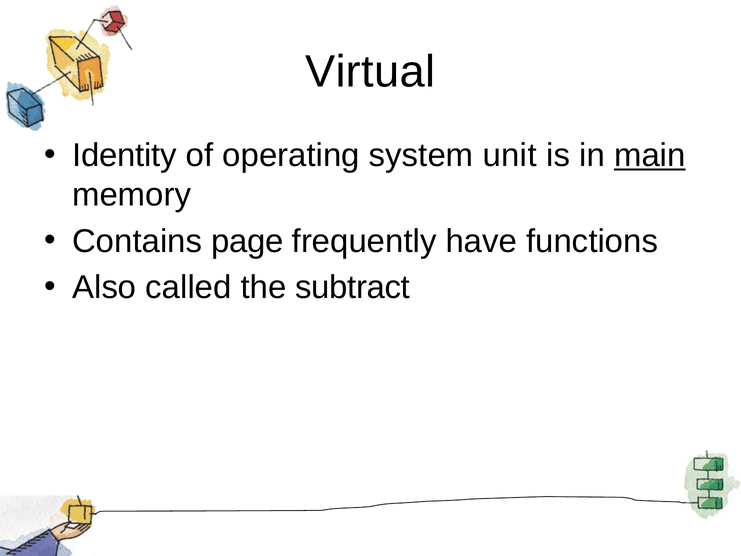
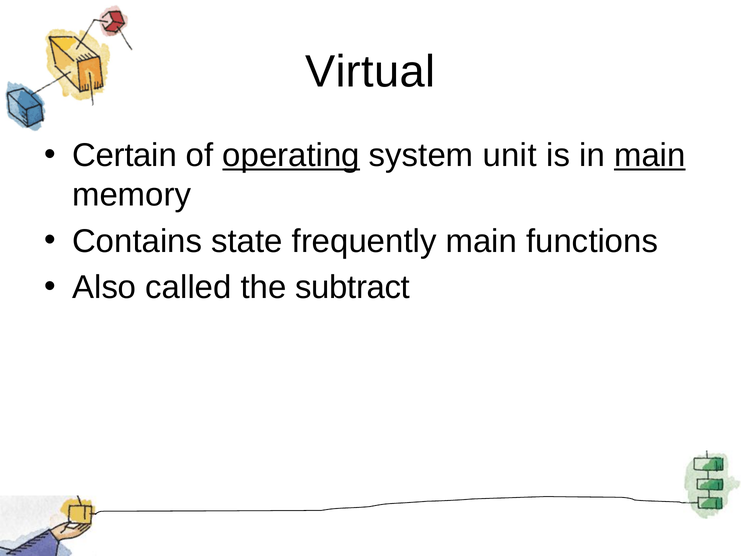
Identity: Identity -> Certain (125, 155)
operating underline: none -> present (291, 155)
page: page -> state (247, 241)
frequently have: have -> main (481, 241)
